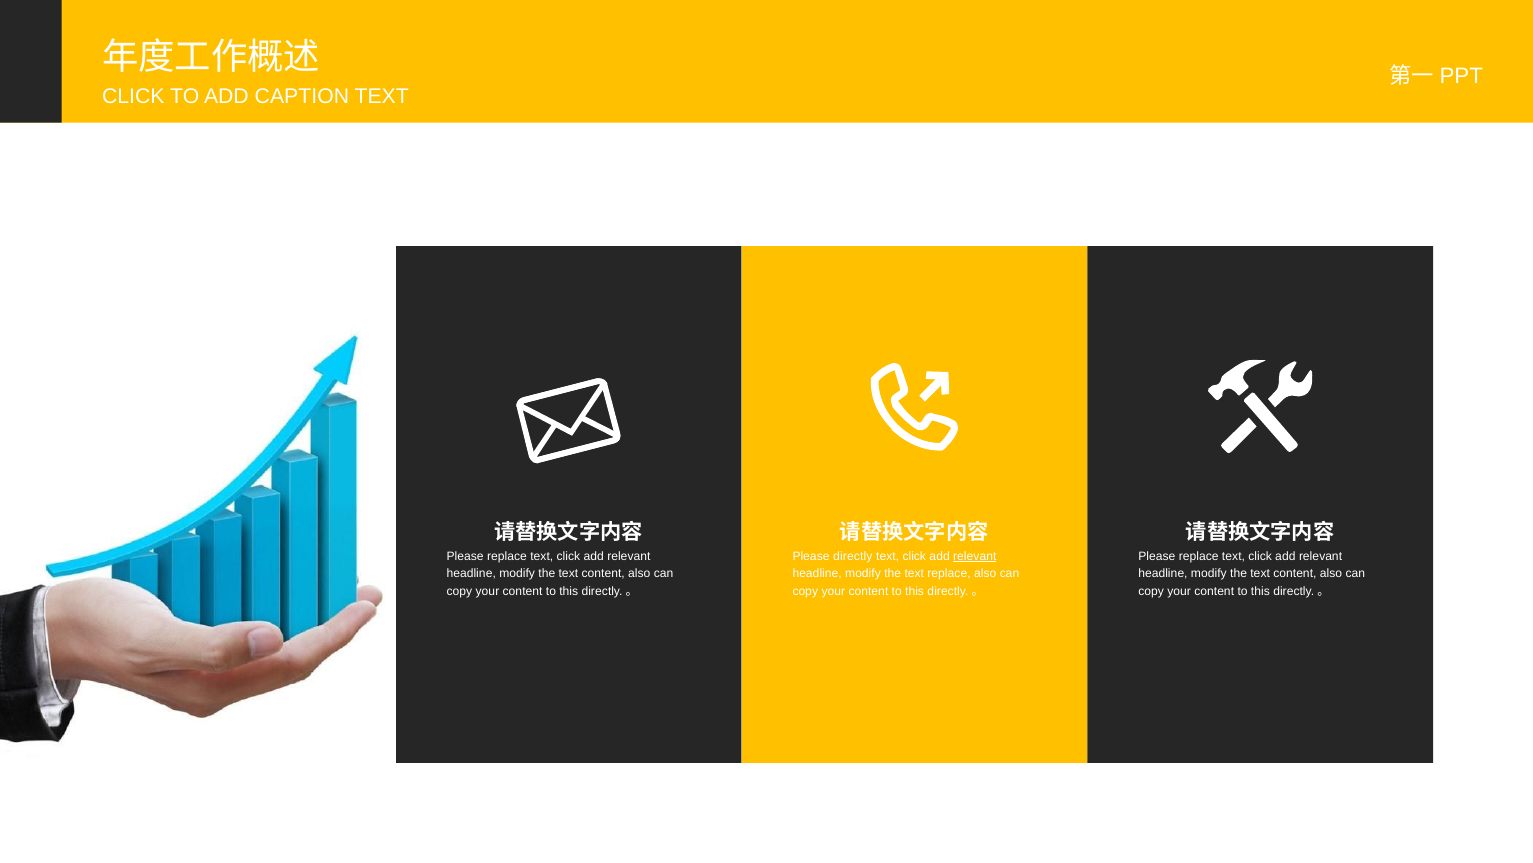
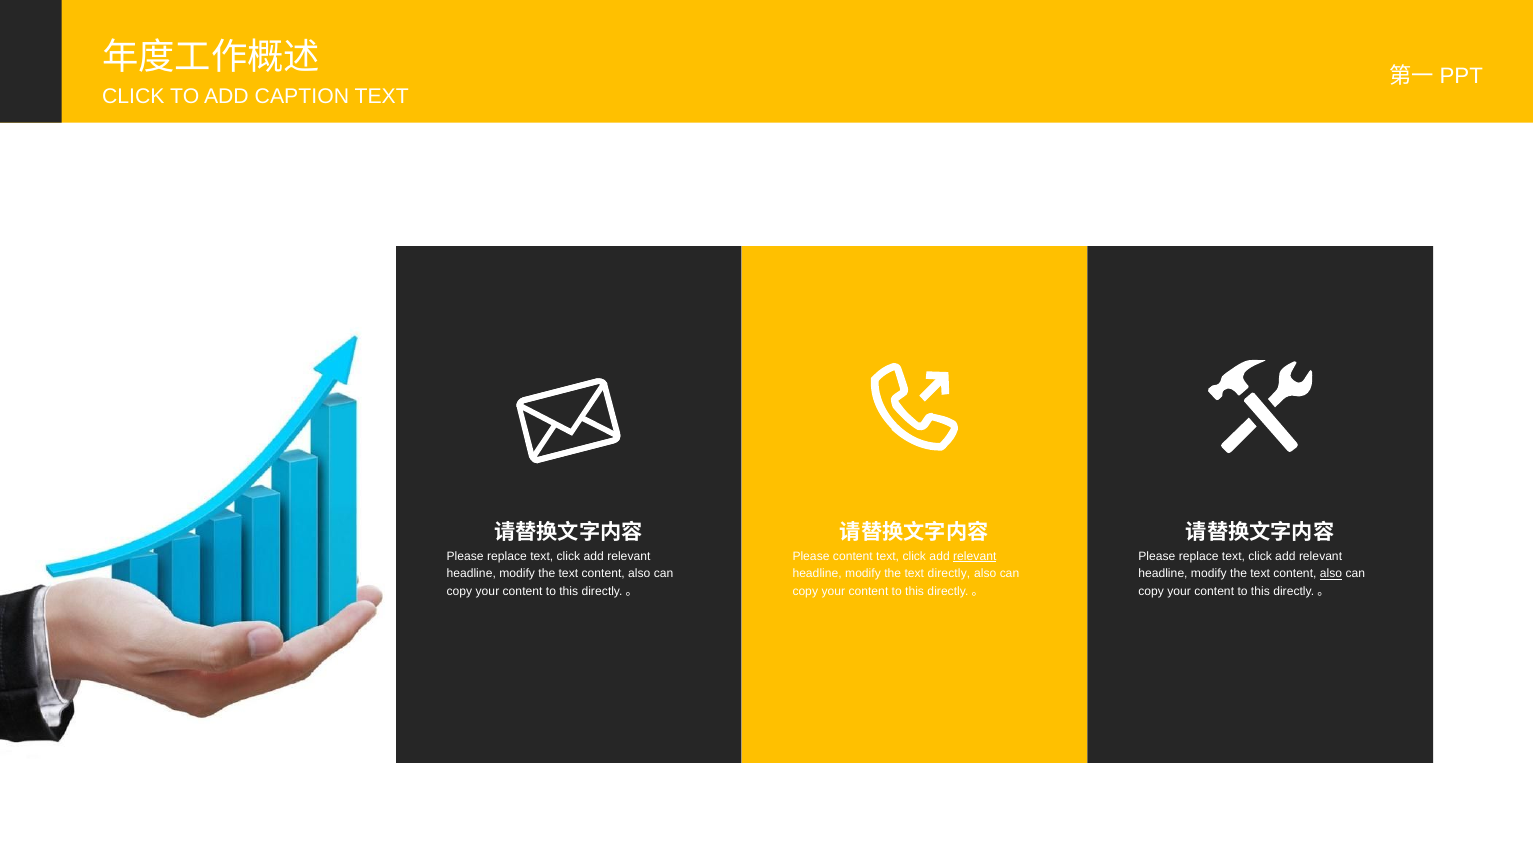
Please directly: directly -> content (853, 556)
text replace: replace -> directly (949, 574)
also underline: none -> present (1331, 574)
